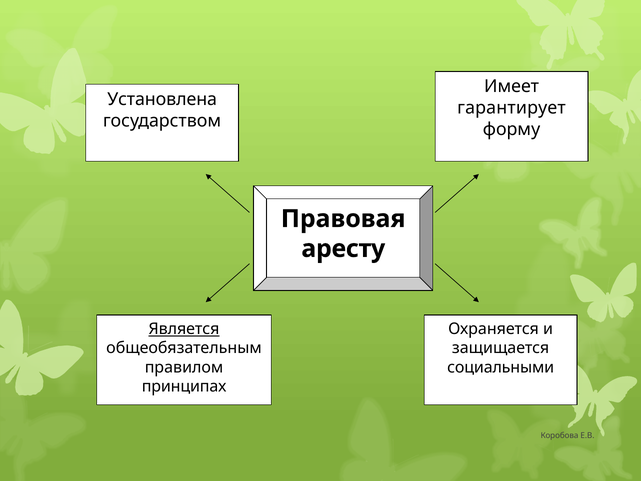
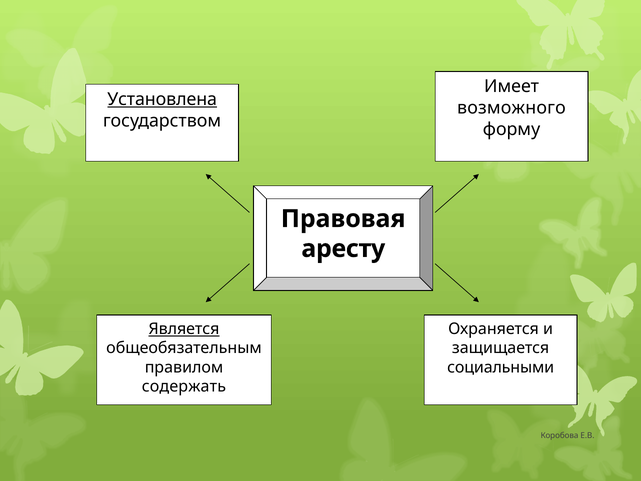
Установлена underline: none -> present (162, 99)
гарантирует: гарантирует -> возможного (511, 108)
принципах: принципах -> содержать (184, 386)
